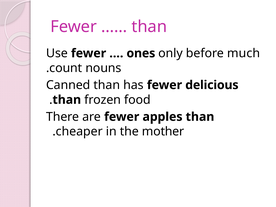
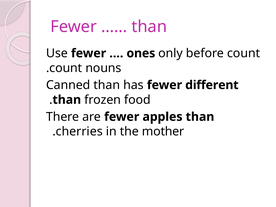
before much: much -> count (244, 53)
delicious: delicious -> different (212, 85)
cheaper: cheaper -> cherries (79, 132)
